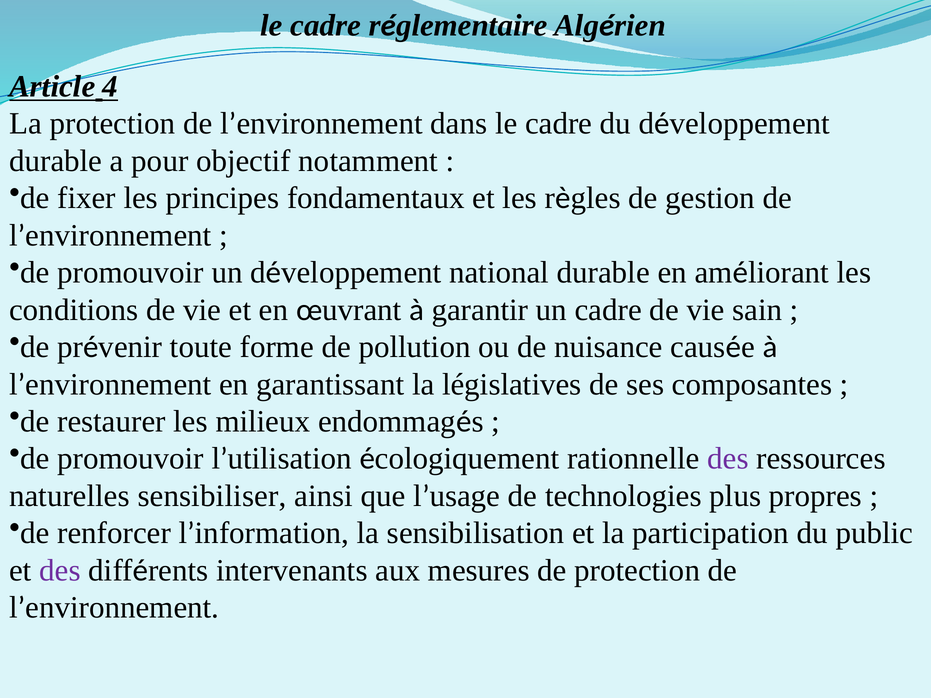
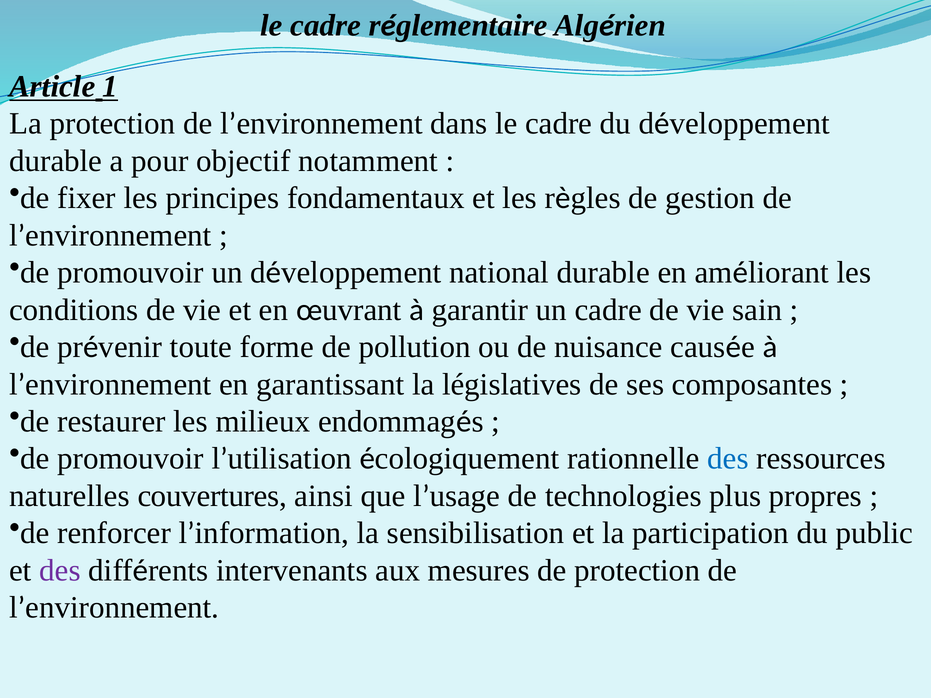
4: 4 -> 1 (110, 87)
des colour: purple -> blue (728, 459)
sensibiliser: sensibiliser -> couvertures (212, 496)
